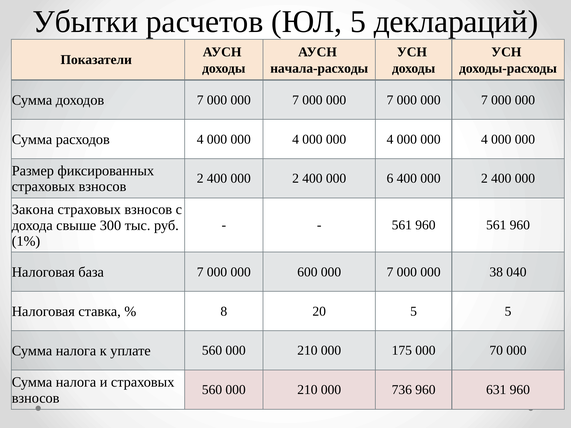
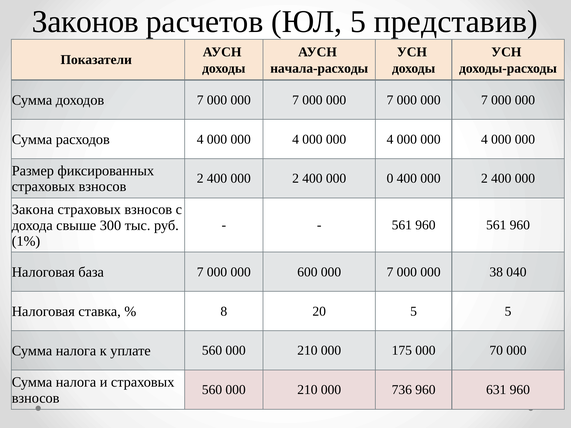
Убытки: Убытки -> Законов (85, 22)
деклараций: деклараций -> представив (456, 22)
6: 6 -> 0 (390, 179)
